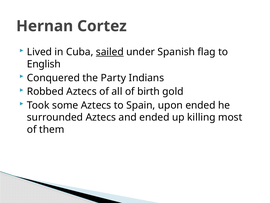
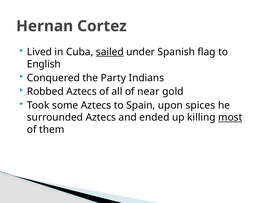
birth: birth -> near (148, 91)
upon ended: ended -> spices (200, 105)
most underline: none -> present (230, 117)
